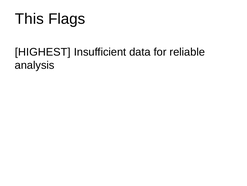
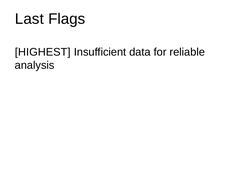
This: This -> Last (29, 19)
